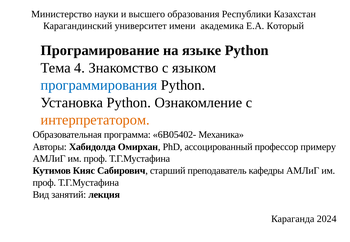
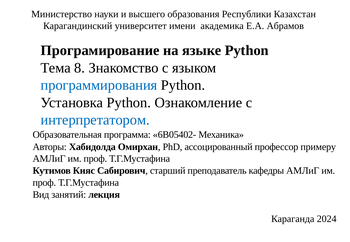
Который: Который -> Абрамов (285, 26)
4: 4 -> 8 (80, 68)
интерпретатором colour: orange -> blue (95, 120)
